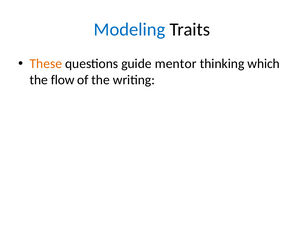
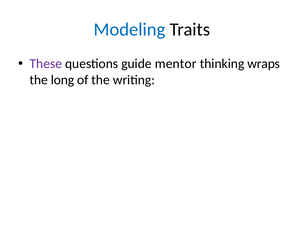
These colour: orange -> purple (46, 64)
which: which -> wraps (264, 64)
flow: flow -> long (63, 80)
